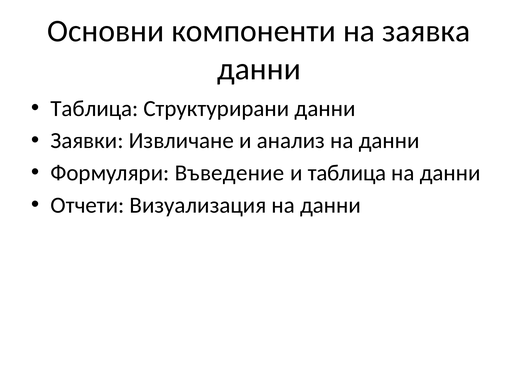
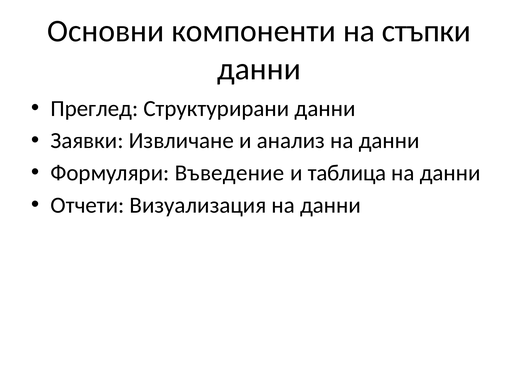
заявка: заявка -> стъпки (426, 31)
Таблица: Таблица -> Преглед (94, 109)
